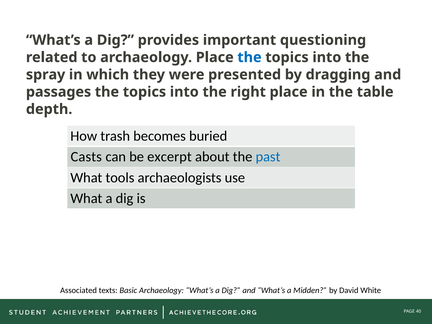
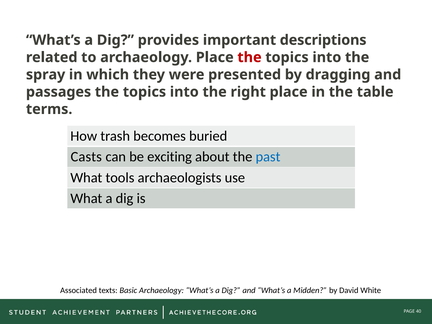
questioning: questioning -> descriptions (323, 40)
the colour: blue -> red (249, 57)
depth: depth -> terms (49, 109)
excerpt: excerpt -> exciting (170, 157)
